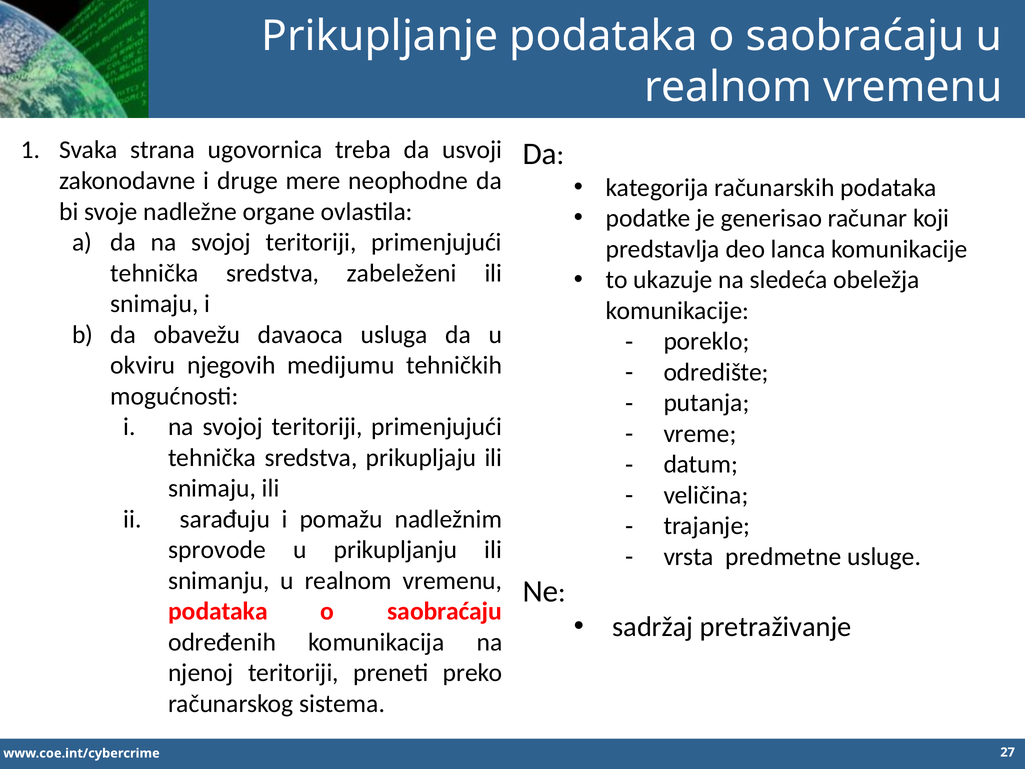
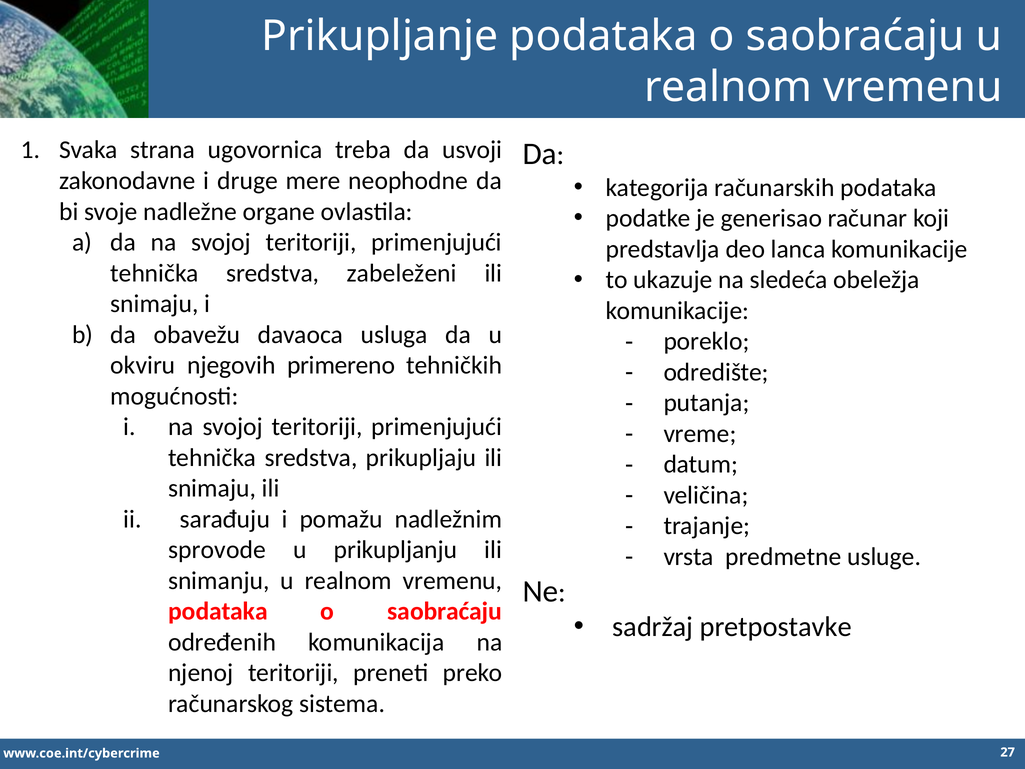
medijumu: medijumu -> primereno (341, 365)
pretraživanje: pretraživanje -> pretpostavke (776, 627)
